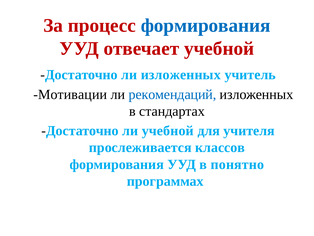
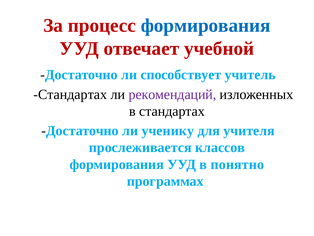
ли изложенных: изложенных -> способствует (181, 75)
Мотивации: Мотивации -> Стандартах (70, 94)
рекомендаций colour: blue -> purple (172, 94)
ли учебной: учебной -> ученику (168, 131)
